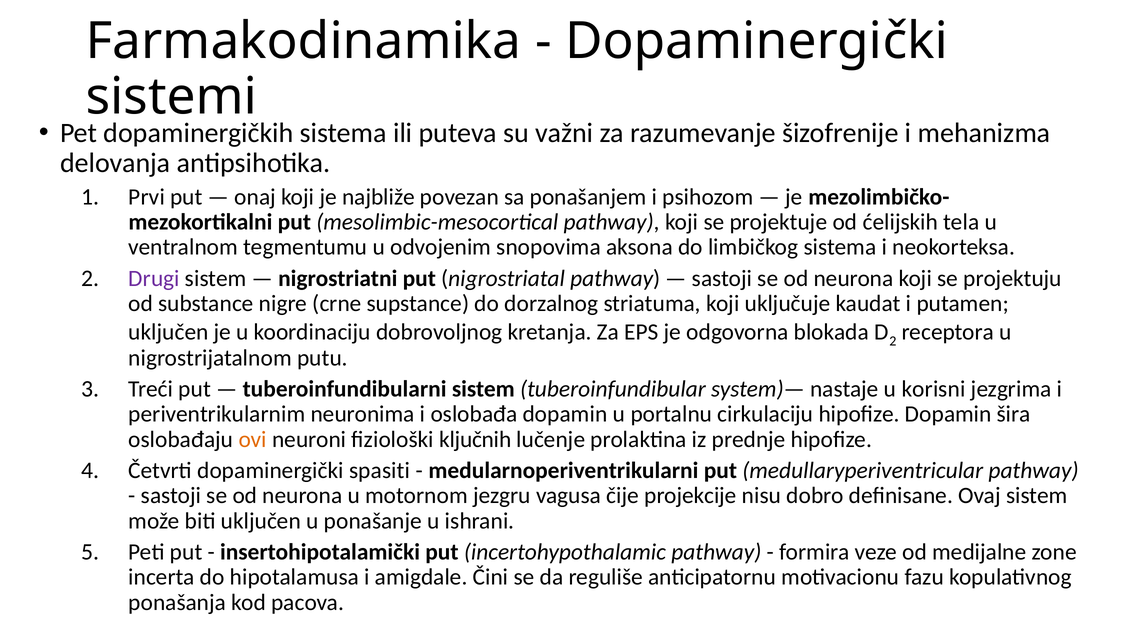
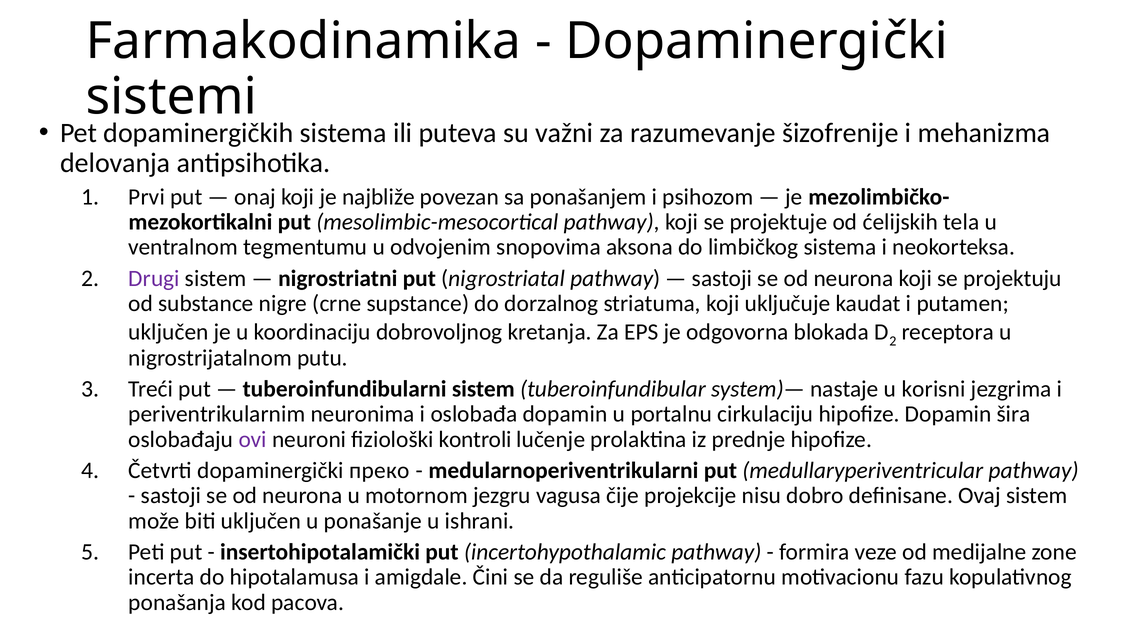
ovi colour: orange -> purple (253, 440)
ključnih: ključnih -> kontroli (475, 440)
spasiti: spasiti -> преко (380, 471)
